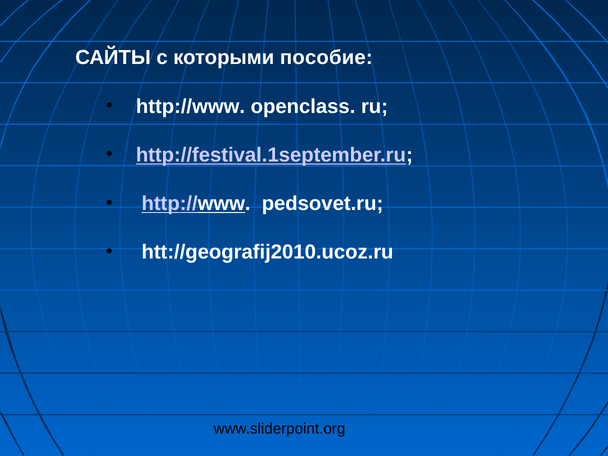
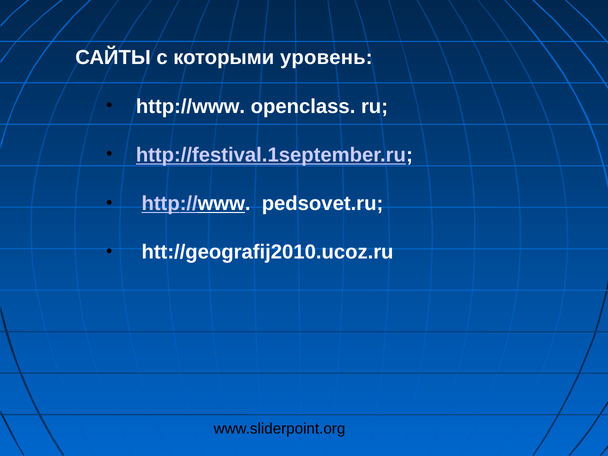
пособие: пособие -> уровень (326, 58)
